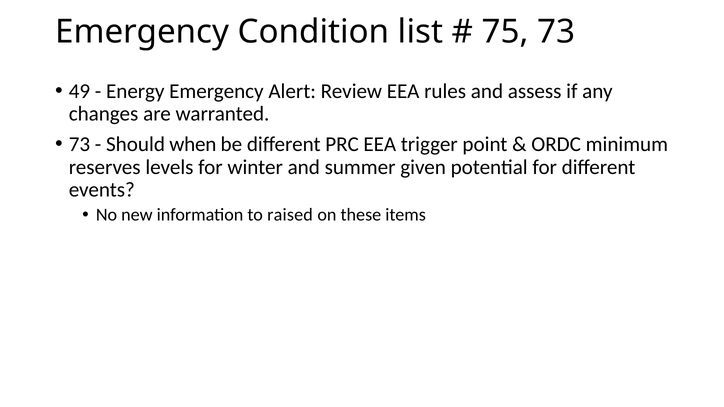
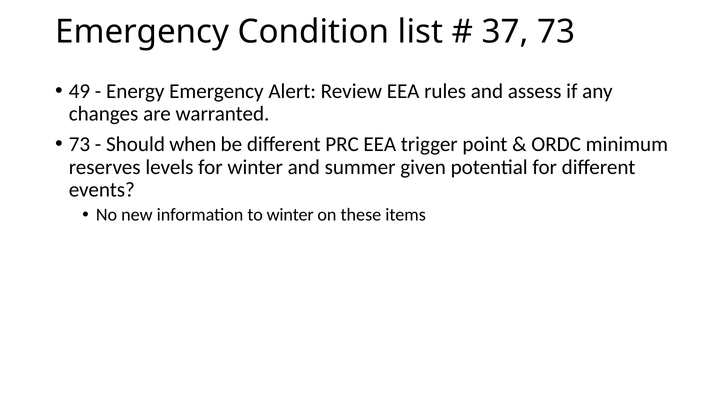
75: 75 -> 37 (505, 32)
to raised: raised -> winter (290, 215)
